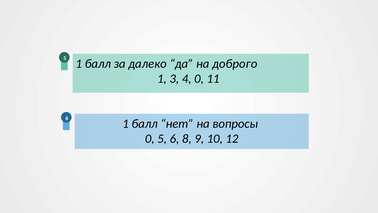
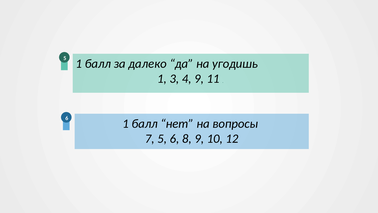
доброго: доброго -> угодишь (235, 64)
4 0: 0 -> 9 (199, 79)
0: 0 -> 7 (150, 139)
